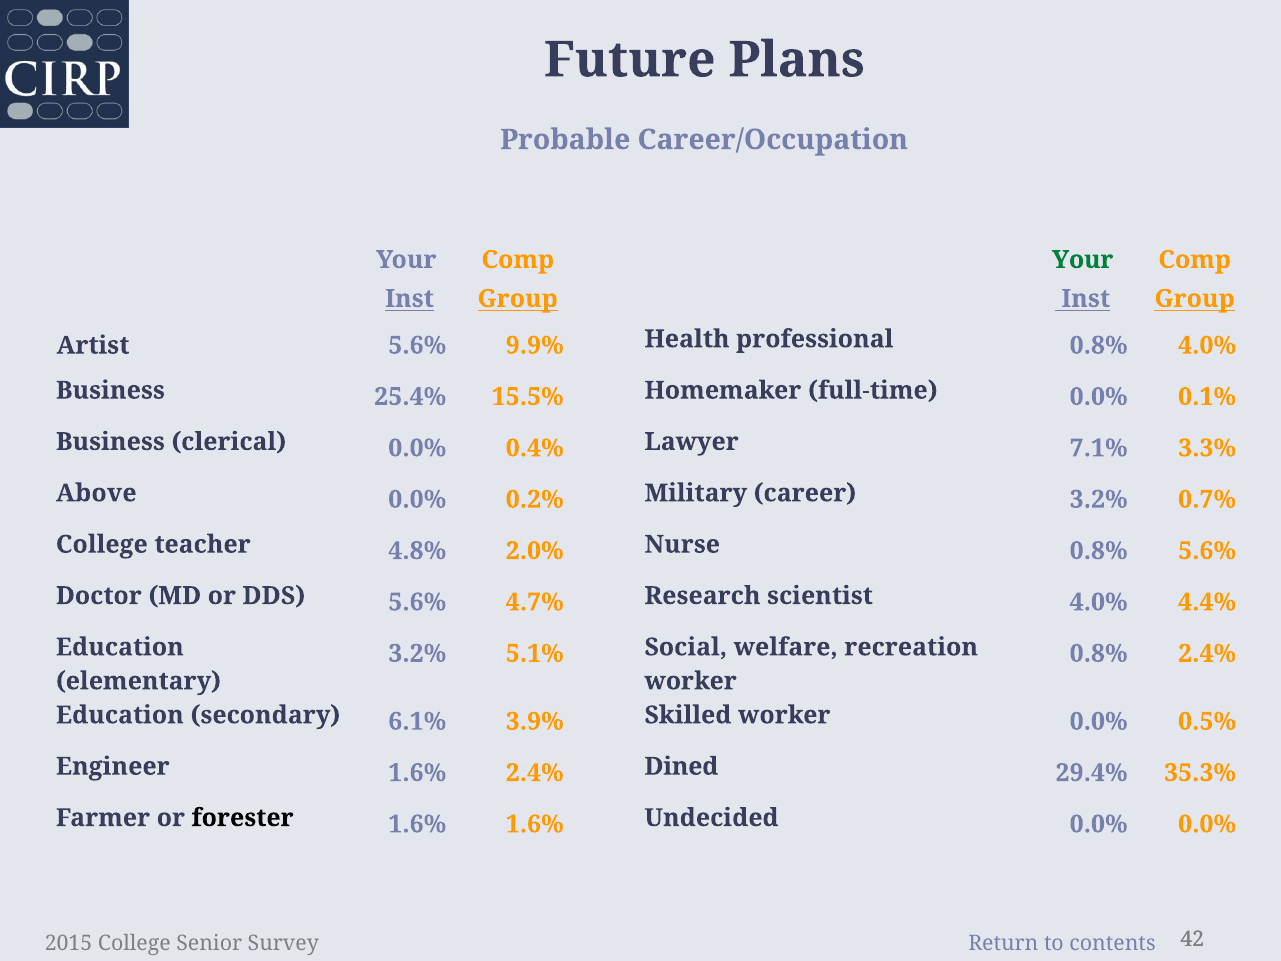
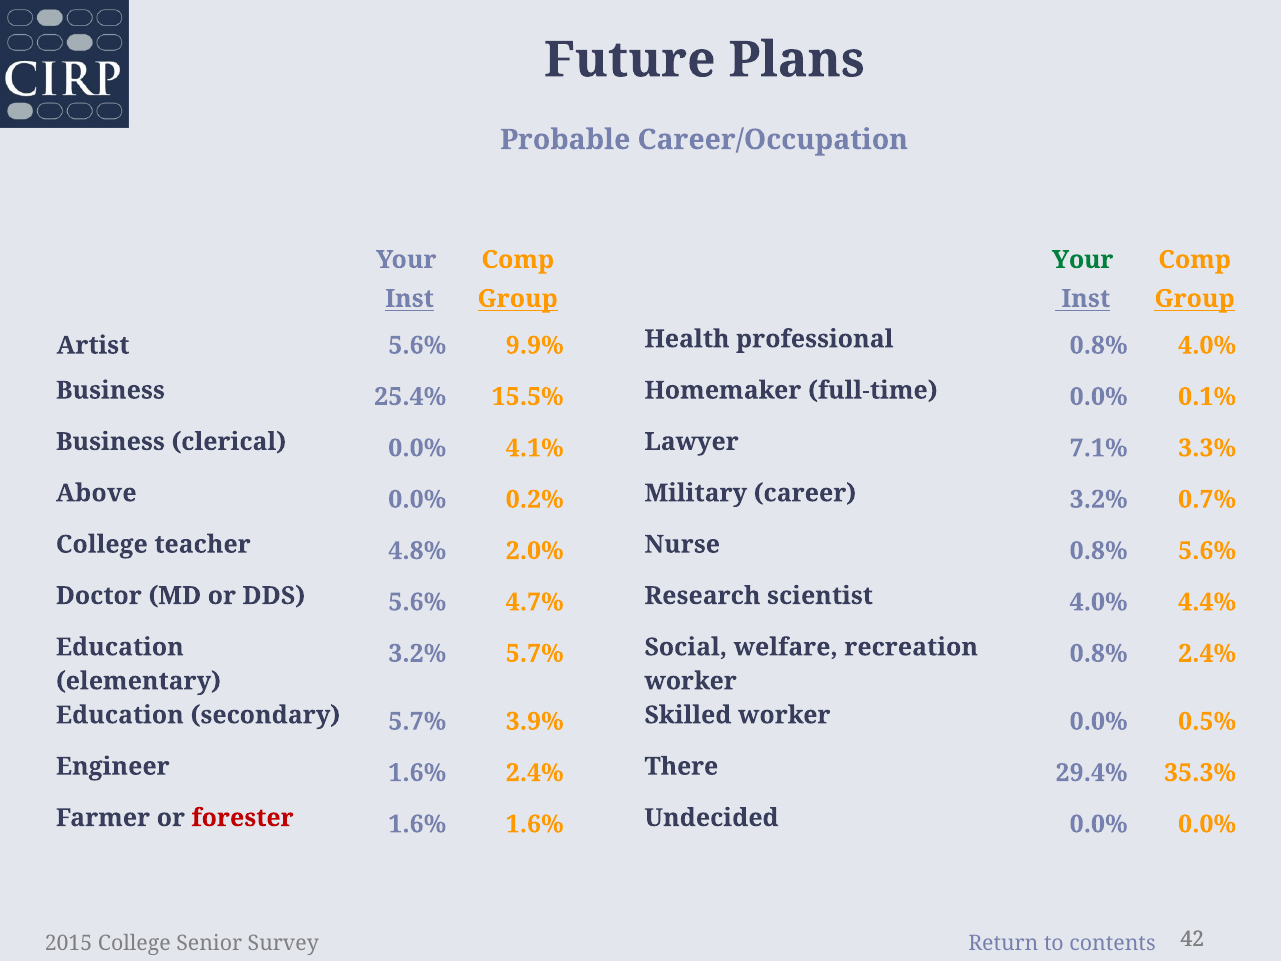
0.4%: 0.4% -> 4.1% (535, 448)
3.2% 5.1%: 5.1% -> 5.7% (535, 653)
secondary 6.1%: 6.1% -> 5.7% (417, 721)
Dined: Dined -> There (681, 766)
forester colour: black -> red (243, 818)
